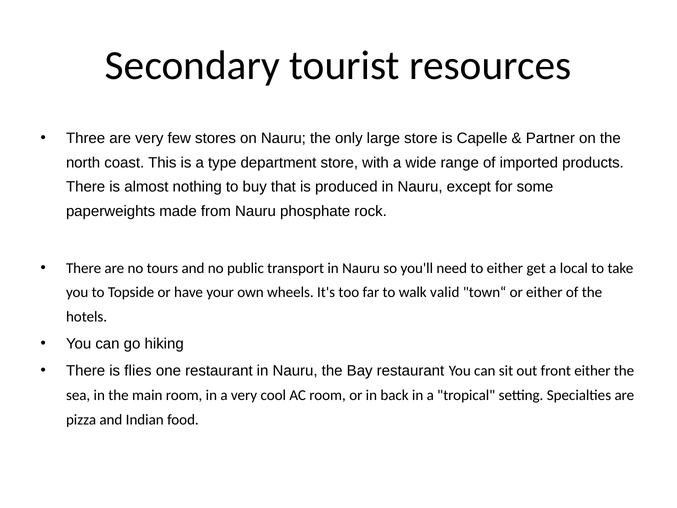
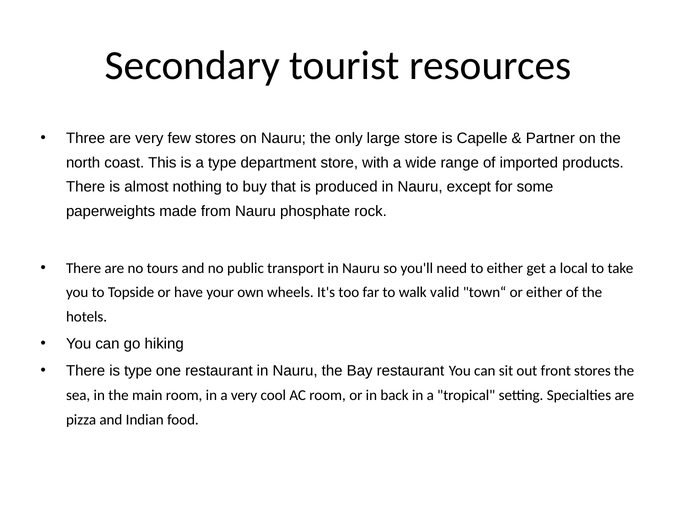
is flies: flies -> type (138, 371)
front either: either -> stores (592, 371)
